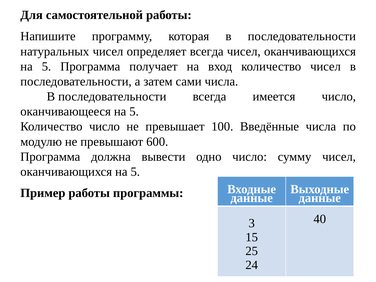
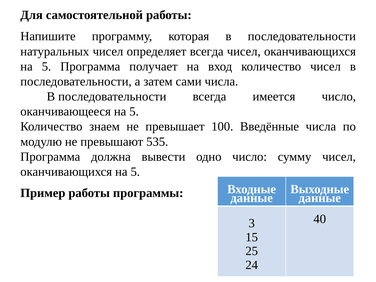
Количество число: число -> знаем (104, 127)
600: 600 -> 535 (157, 142)
